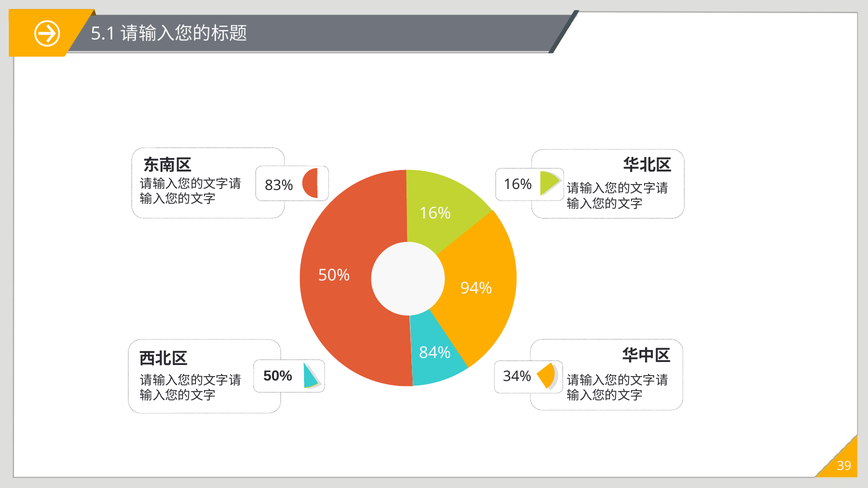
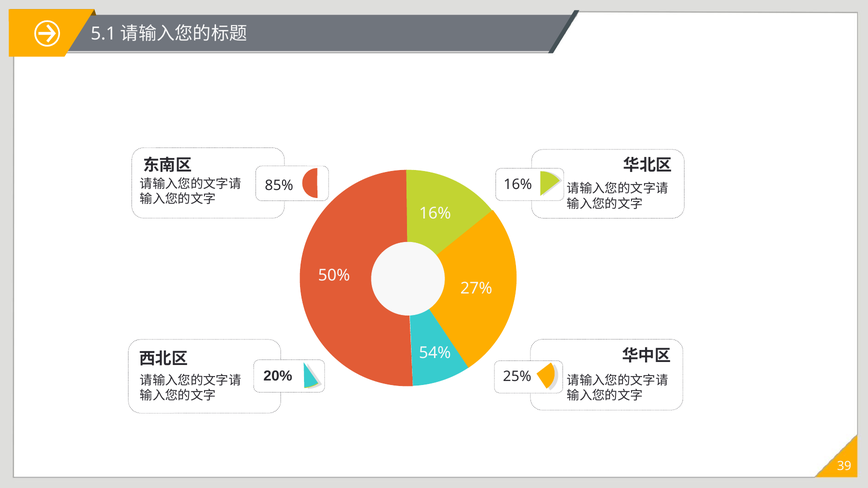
83%: 83% -> 85% (279, 185)
94%: 94% -> 27% (476, 288)
84%: 84% -> 54% (435, 353)
50%: 50% -> 20% (278, 376)
34%: 34% -> 25% (517, 376)
